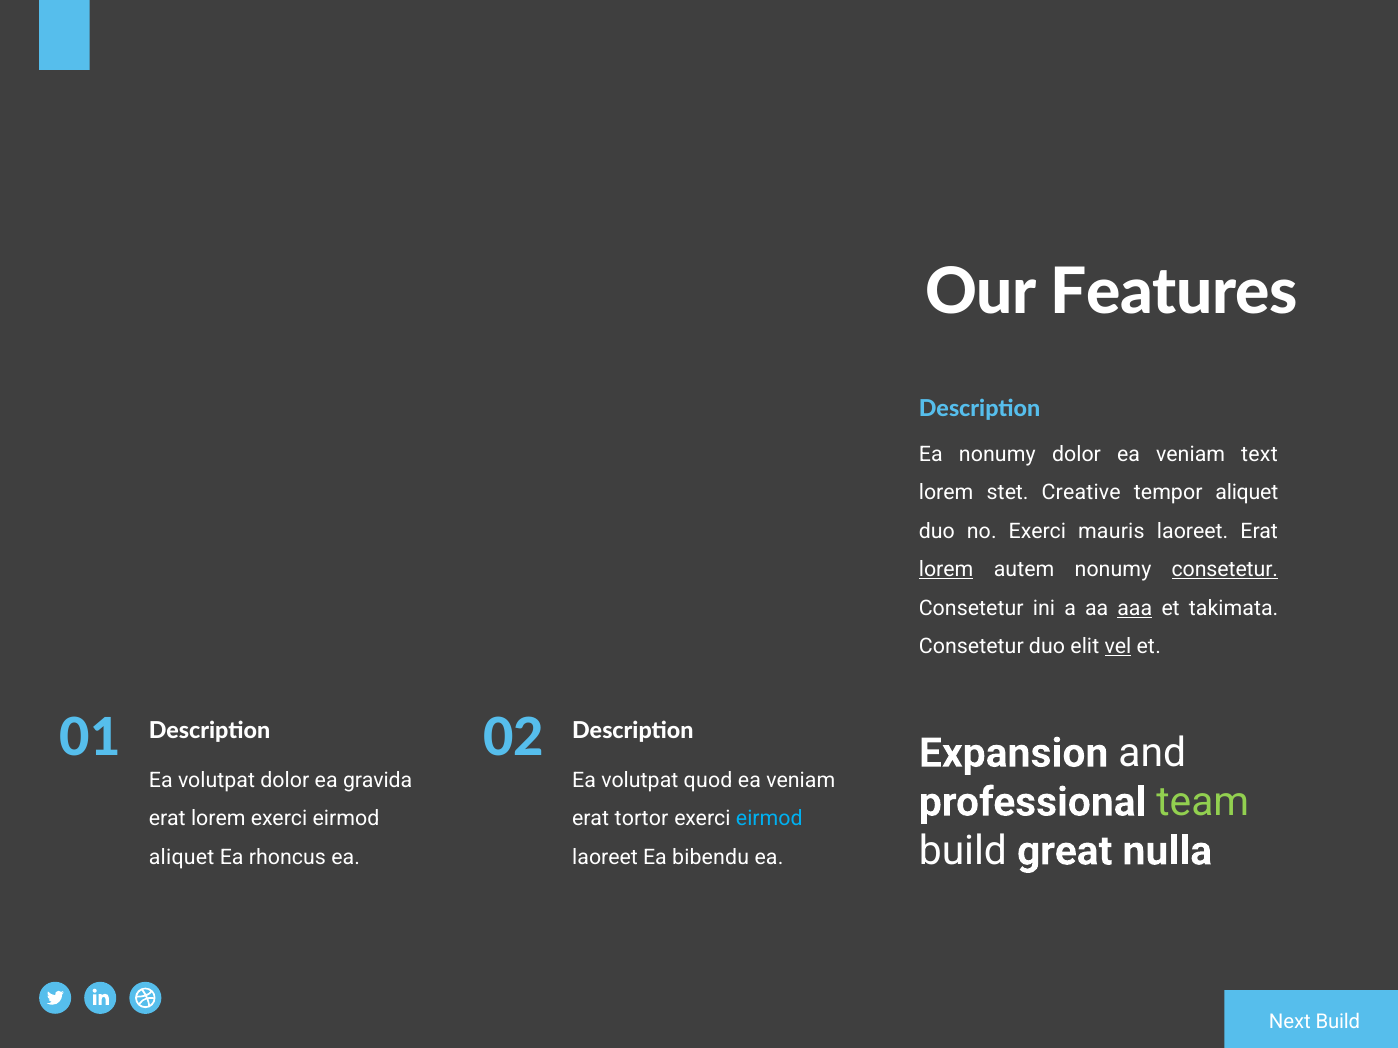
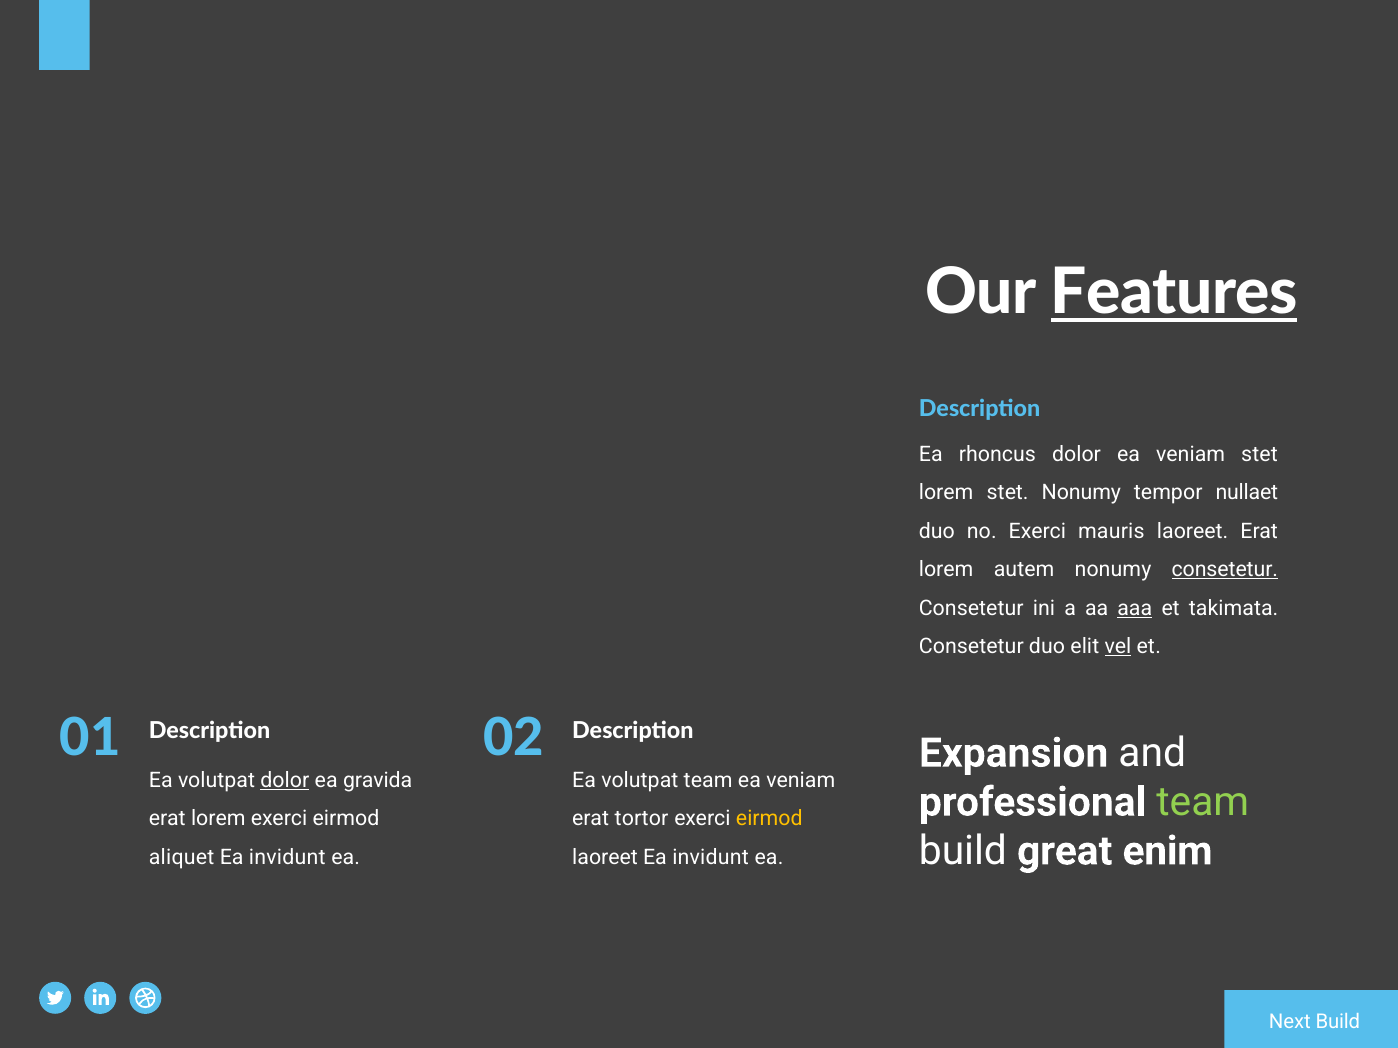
Features underline: none -> present (1174, 293)
Ea nonumy: nonumy -> rhoncus (997, 454)
veniam text: text -> stet (1260, 454)
stet Creative: Creative -> Nonumy (1081, 493)
tempor aliquet: aliquet -> nullaet (1247, 493)
lorem underline: present -> none (946, 570)
dolor underline: none -> present (285, 781)
volutpat quod: quod -> team (708, 781)
eirmod colour: light blue -> yellow (769, 819)
nulla: nulla -> enim (1168, 851)
rhoncus: rhoncus -> invidunt (287, 857)
laoreet Ea bibendu: bibendu -> invidunt (711, 857)
